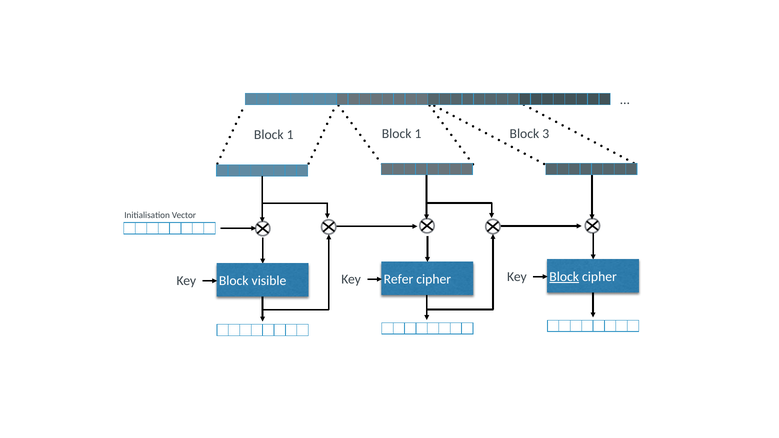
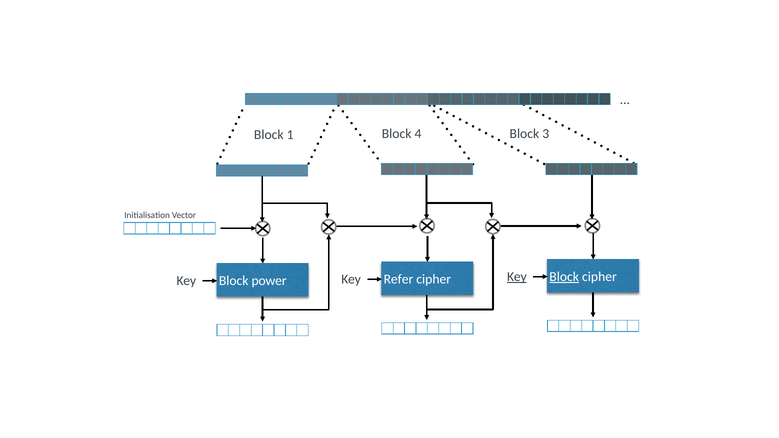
1 Block 1: 1 -> 4 (418, 134)
Key underline: none -> present (517, 277)
visible: visible -> power (269, 281)
